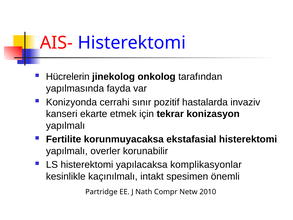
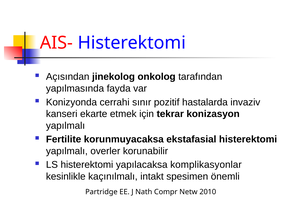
Hücrelerin: Hücrelerin -> Açısından (68, 77)
